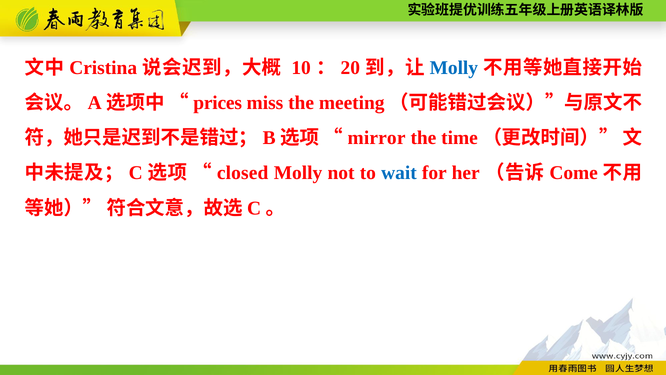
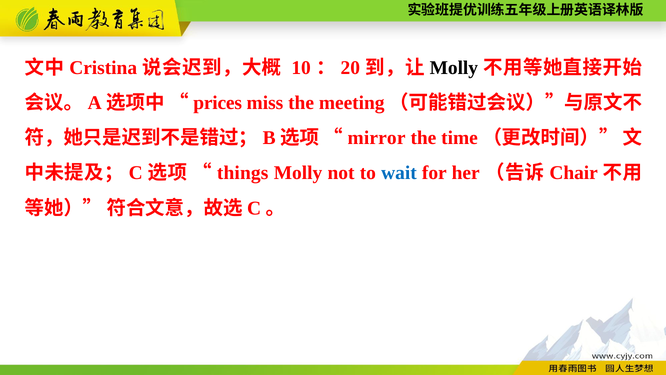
Molly colour: blue -> black (454, 68)
closed: closed -> things (243, 173)
Come: Come -> Chair (574, 173)
